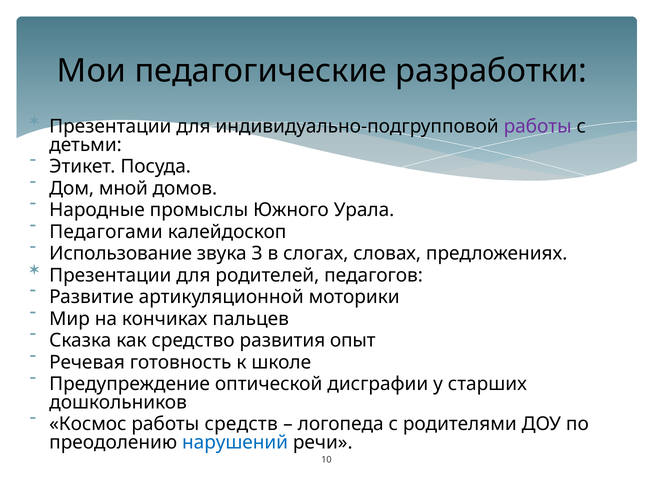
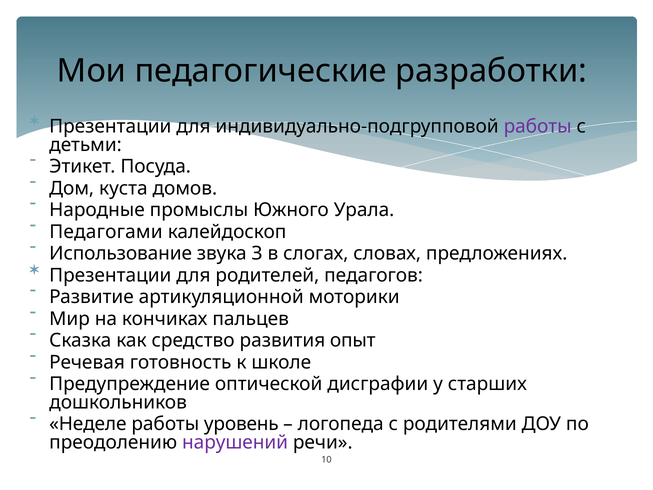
мной: мной -> куста (123, 188)
Космос: Космос -> Неделе (88, 424)
средств: средств -> уровень (241, 424)
нарушений colour: blue -> purple (235, 442)
